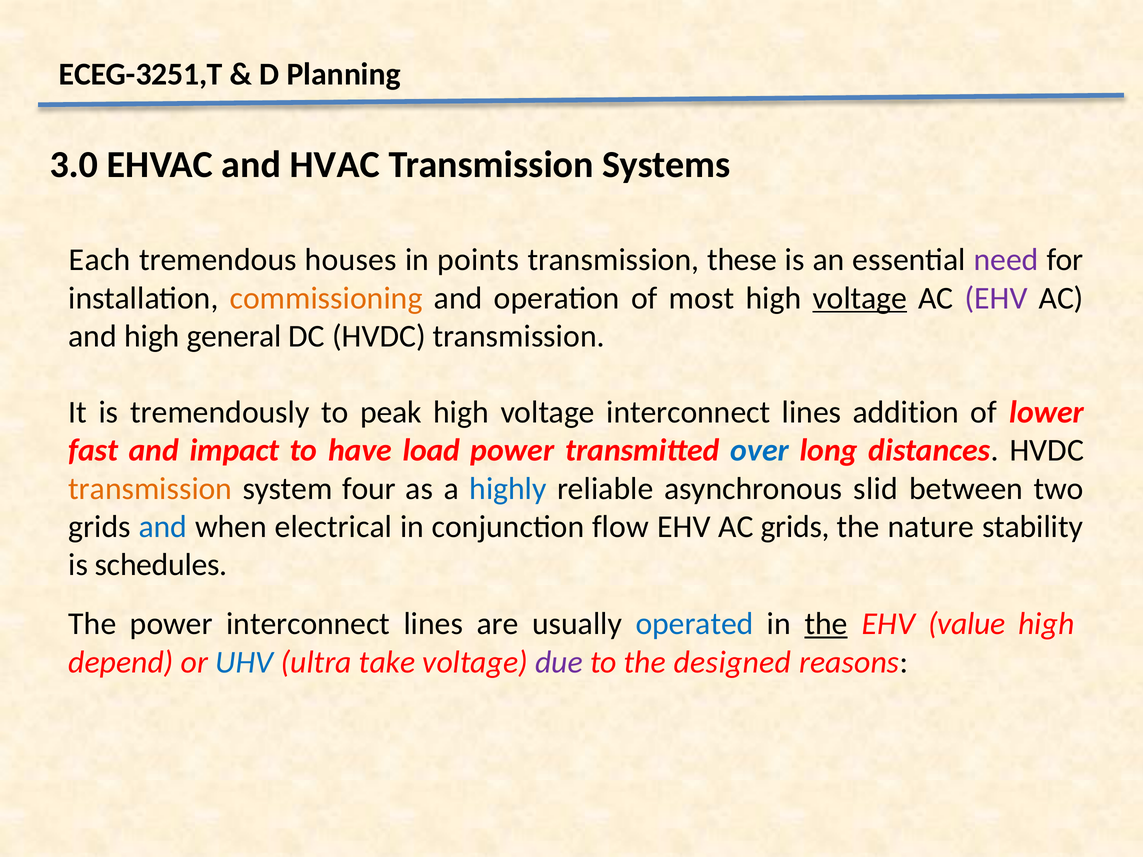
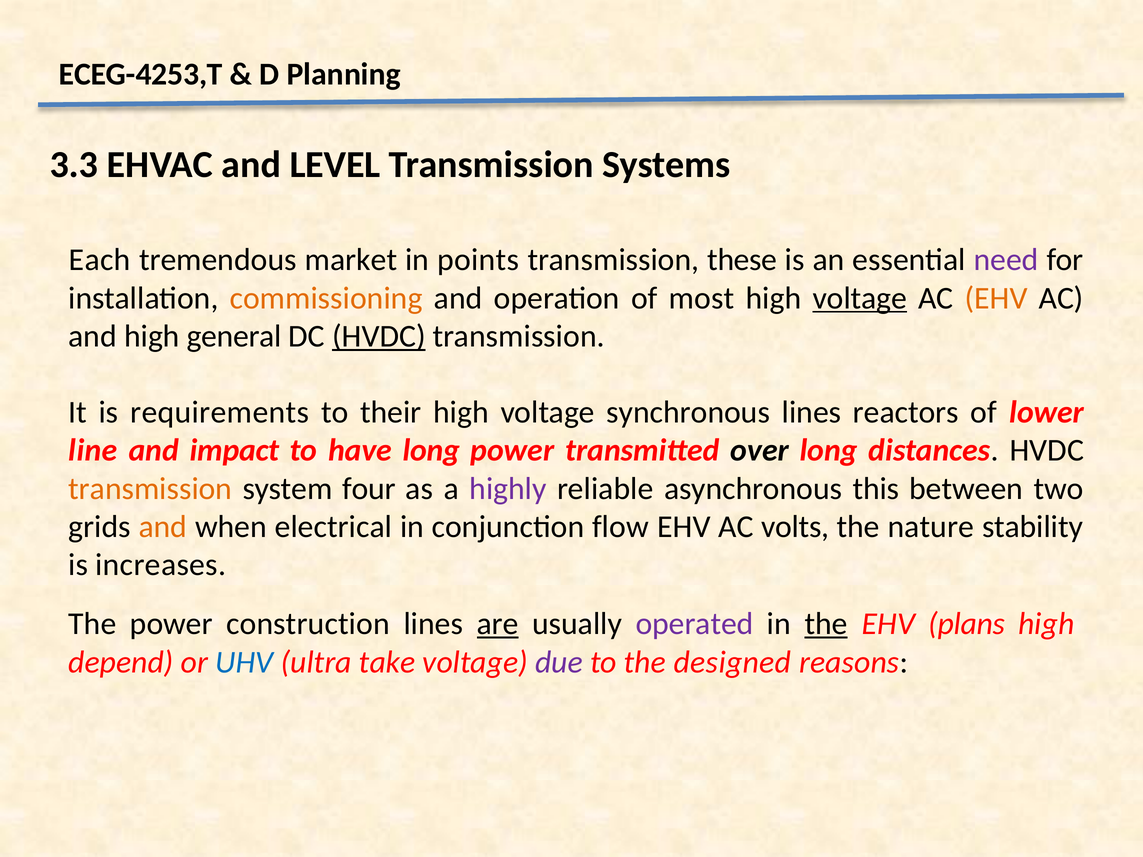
ECEG-3251,T: ECEG-3251,T -> ECEG-4253,T (141, 75)
3.0: 3.0 -> 3.3 (74, 165)
HVAC: HVAC -> LEVEL (335, 165)
houses: houses -> market (351, 260)
EHV colour: purple -> orange (996, 298)
HVDC underline: none -> present (379, 336)
tremendously: tremendously -> requirements (220, 413)
peak: peak -> their (391, 413)
voltage interconnect: interconnect -> synchronous (688, 413)
addition: addition -> reactors (906, 413)
fast: fast -> line (93, 451)
have load: load -> long (431, 451)
over colour: blue -> black (760, 451)
highly colour: blue -> purple (508, 489)
slid: slid -> this (876, 489)
and colour: blue -> orange (163, 527)
AC grids: grids -> volts (795, 527)
schedules: schedules -> increases (161, 565)
power interconnect: interconnect -> construction (308, 624)
are underline: none -> present (498, 624)
operated colour: blue -> purple (695, 624)
value: value -> plans (967, 624)
